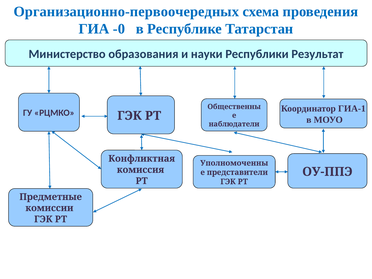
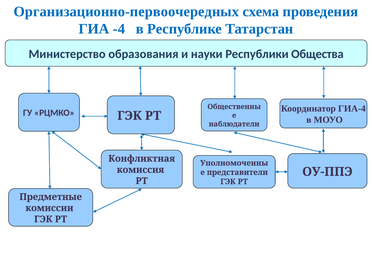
-0: -0 -> -4 (119, 29)
Результат: Результат -> Общества (317, 54)
ГИА-1: ГИА-1 -> ГИА-4 (352, 109)
